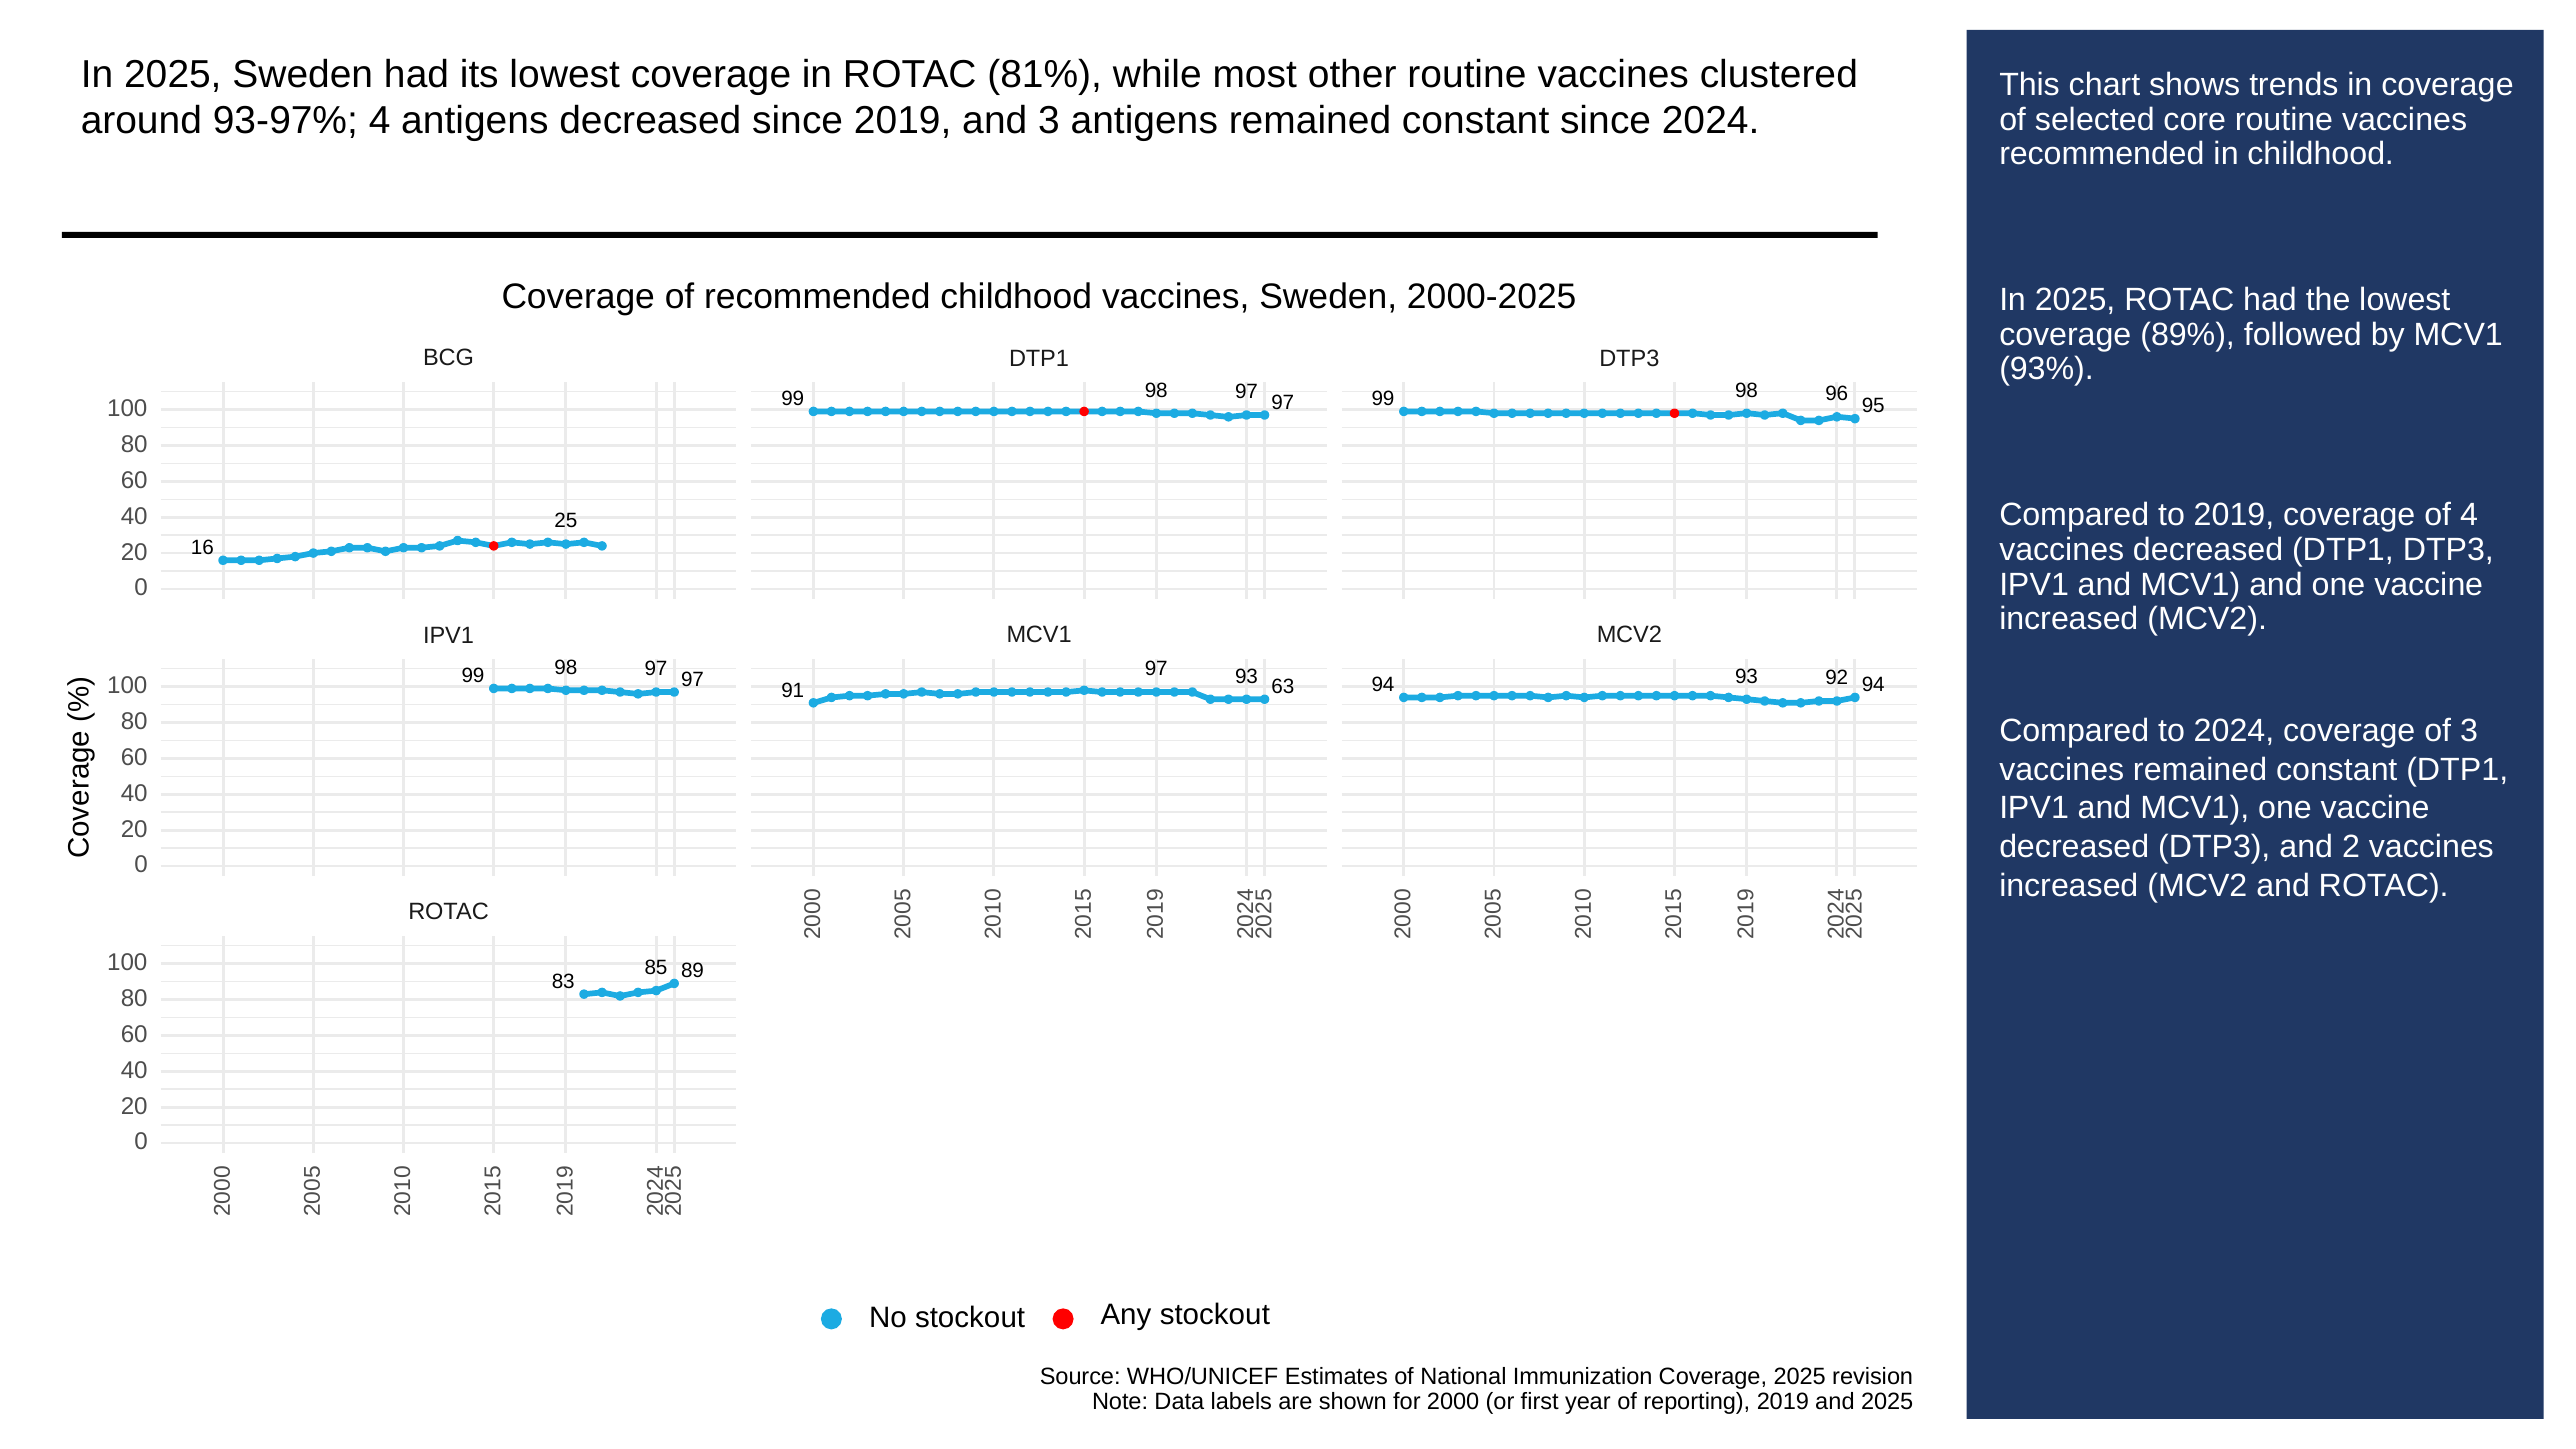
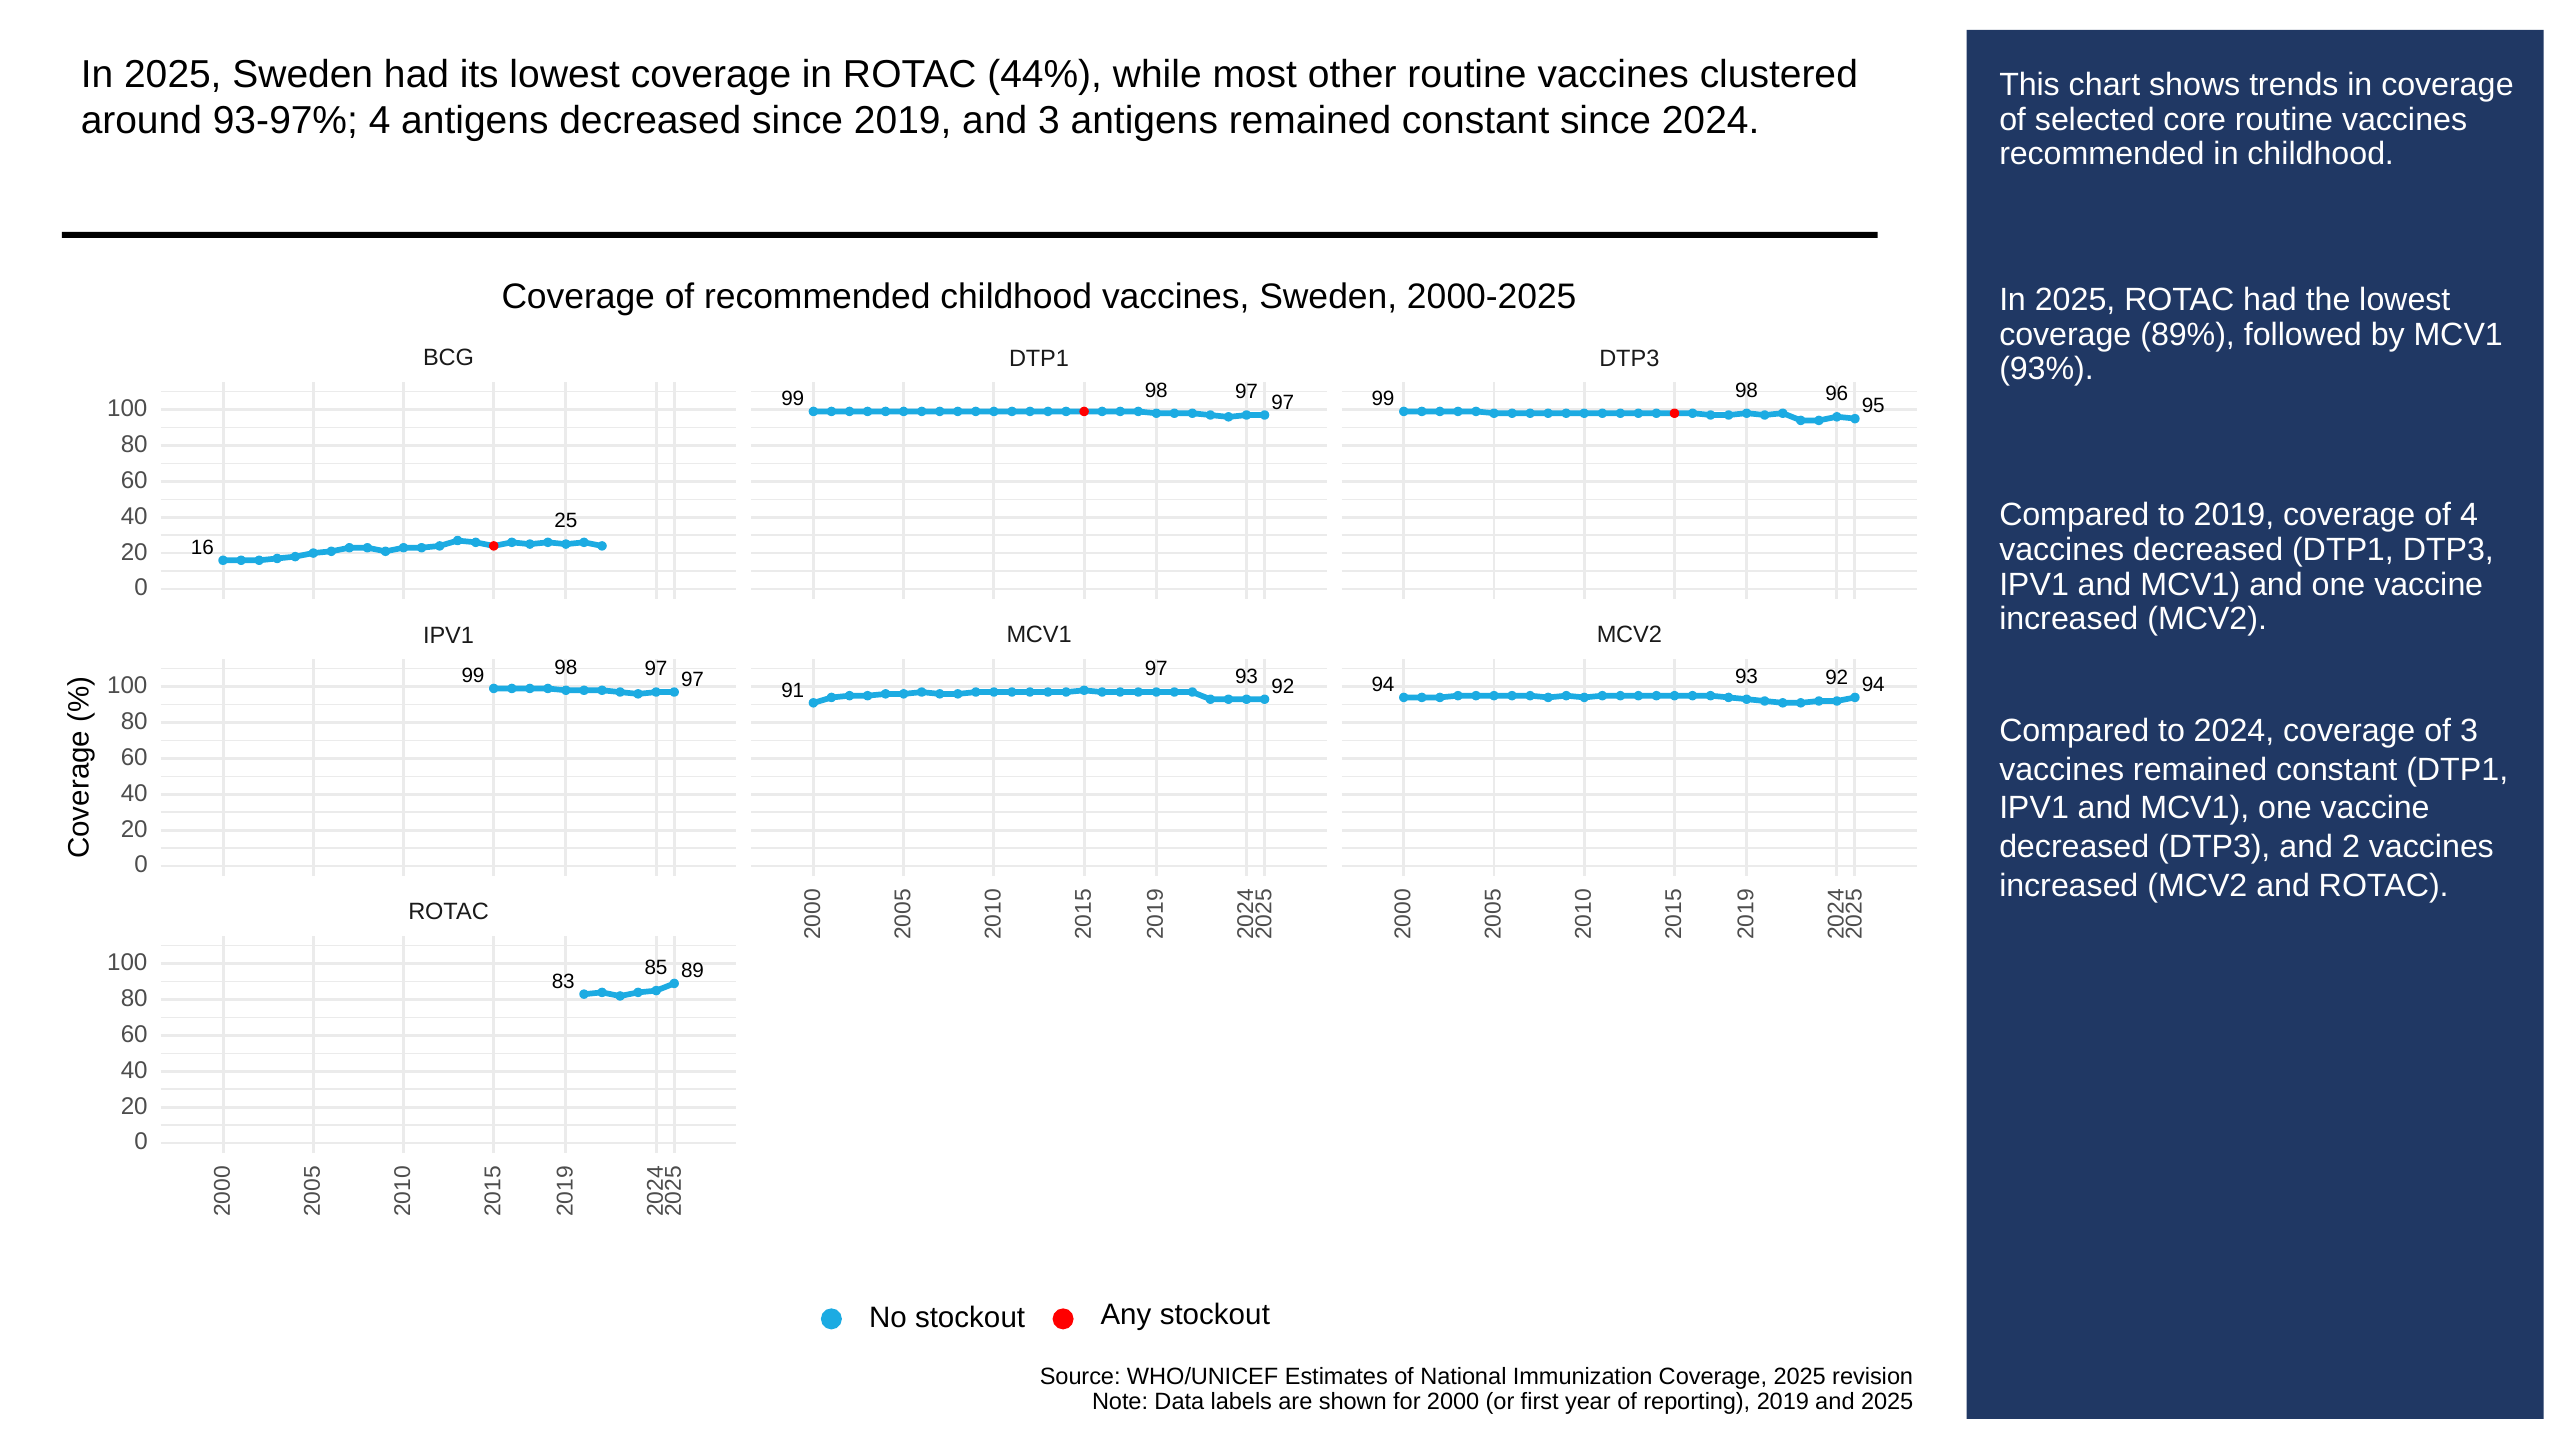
81%: 81% -> 44% (1045, 74)
91 63: 63 -> 92 (1283, 687)
